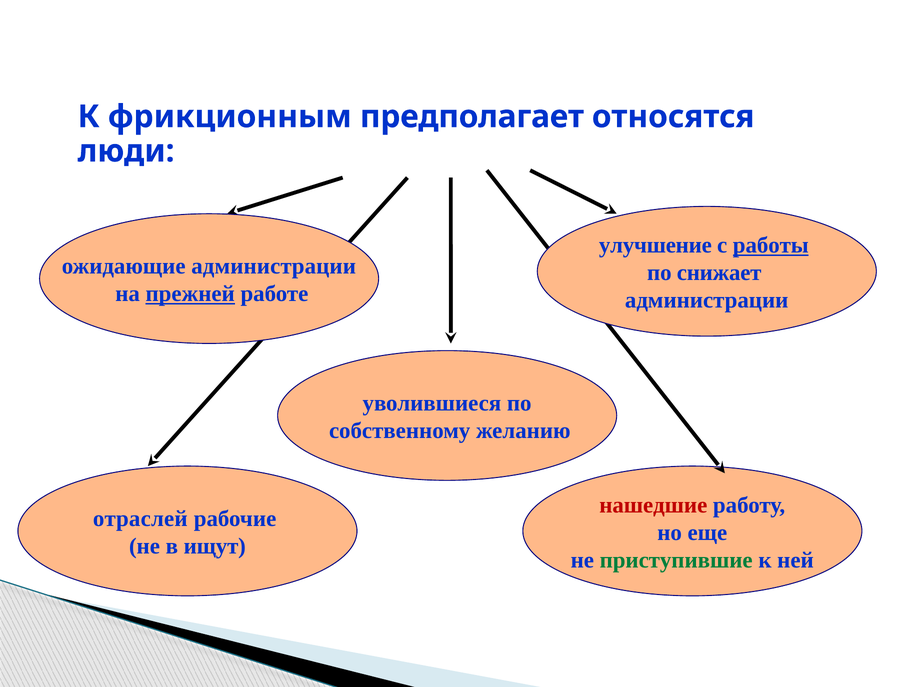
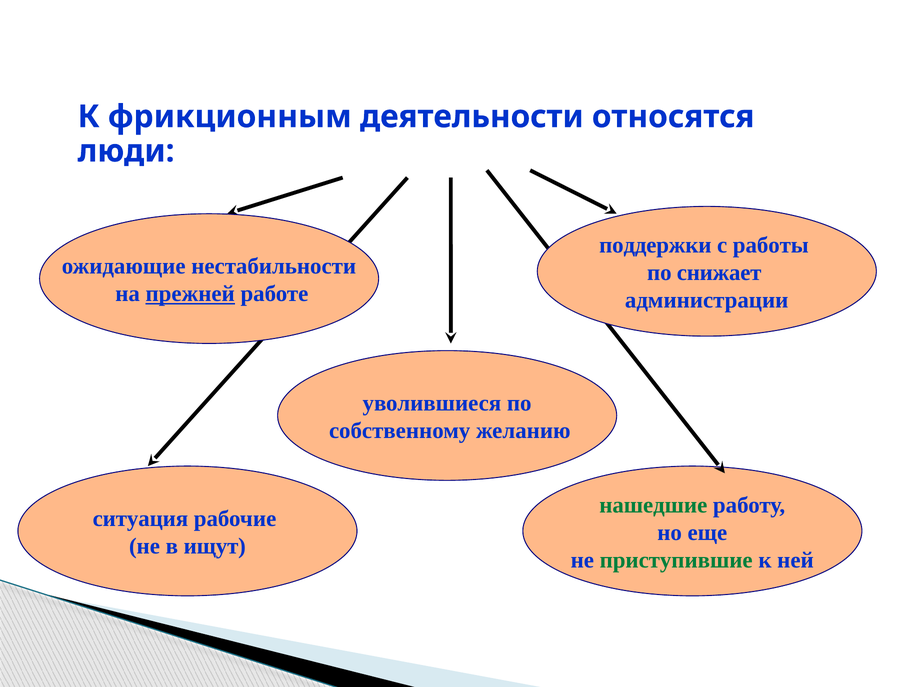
предполагает: предполагает -> деятельности (472, 117)
улучшение: улучшение -> поддержки (655, 245)
работы underline: present -> none (771, 245)
ожидающие администрации: администрации -> нестабильности (274, 266)
нашедшие colour: red -> green (653, 505)
отраслей: отраслей -> ситуация (140, 519)
